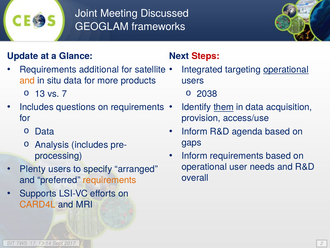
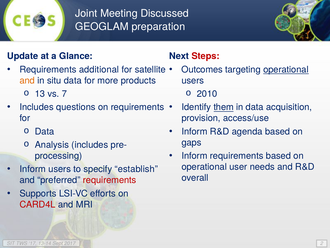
frameworks: frameworks -> preparation (158, 27)
Integrated: Integrated -> Outcomes (202, 69)
2038: 2038 -> 2010 (207, 94)
Plenty: Plenty -> Inform (33, 169)
arranged: arranged -> establish (136, 169)
requirements colour: orange -> red (110, 180)
CARD4L colour: orange -> red (37, 204)
